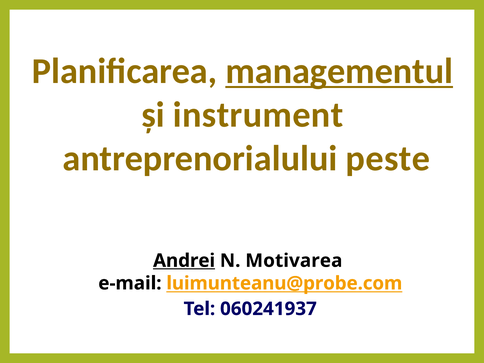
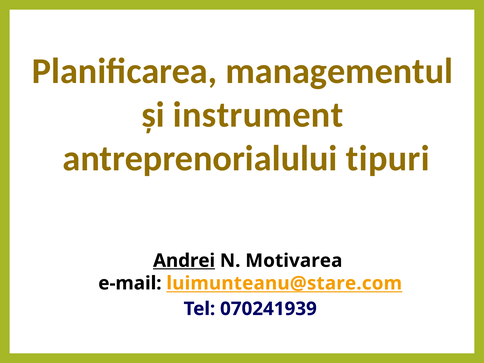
managementul underline: present -> none (339, 71)
peste: peste -> tipuri (388, 158)
luimunteanu@probe.com: luimunteanu@probe.com -> luimunteanu@stare.com (284, 283)
060241937: 060241937 -> 070241939 (268, 309)
